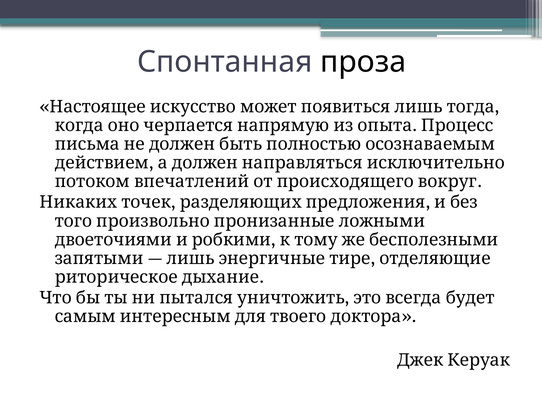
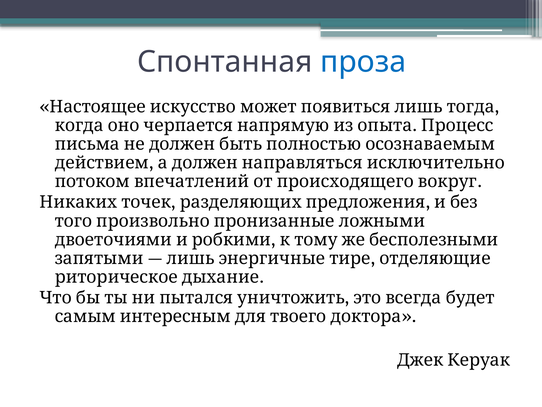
проза colour: black -> blue (363, 62)
